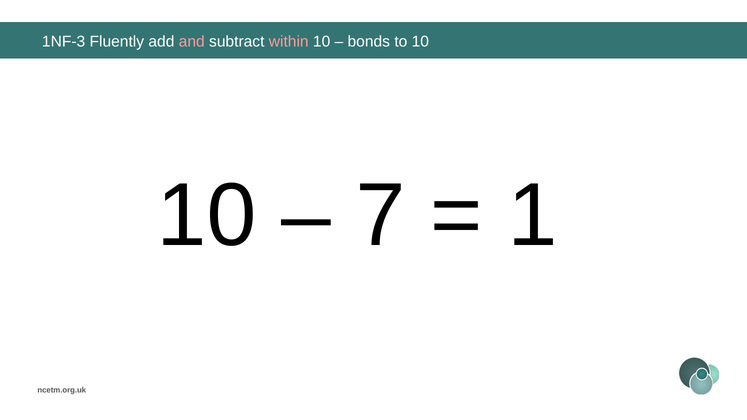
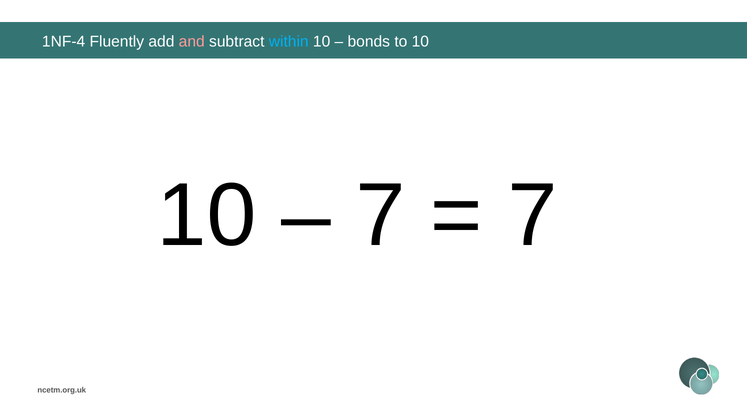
1NF-3: 1NF-3 -> 1NF-4 (64, 42)
within colour: pink -> light blue (289, 42)
1: 1 -> 7 (533, 216)
